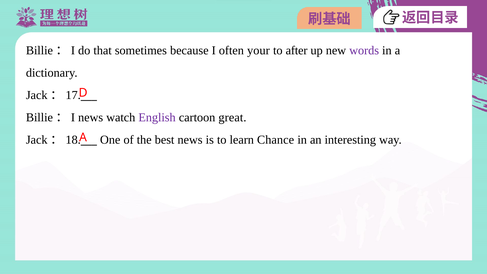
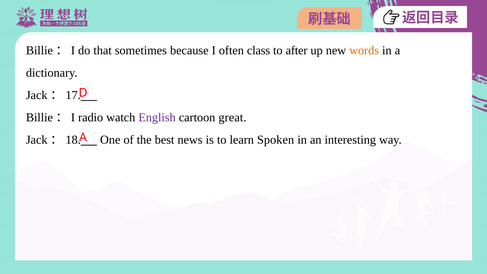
your: your -> class (259, 50)
words colour: purple -> orange (364, 50)
Billie：I news: news -> radio (91, 117)
Chance: Chance -> Spoken (276, 140)
